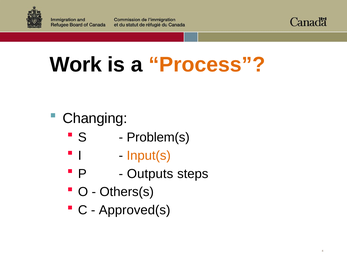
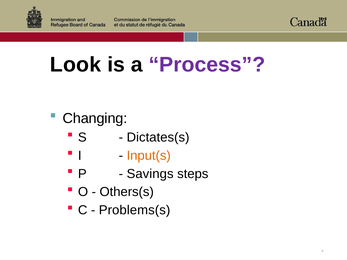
Work: Work -> Look (76, 65)
Process colour: orange -> purple (207, 65)
Problem(s: Problem(s -> Dictates(s (158, 137)
Outputs: Outputs -> Savings (150, 174)
Approved(s: Approved(s -> Problems(s (135, 210)
